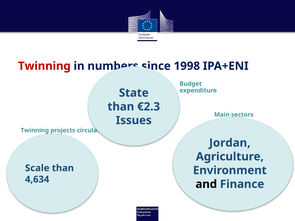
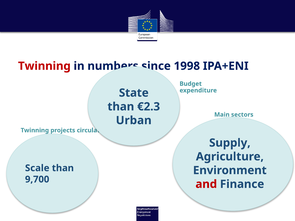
Issues: Issues -> Urban (134, 121)
Jordan: Jordan -> Supply (230, 143)
4,634: 4,634 -> 9,700 (37, 180)
and colour: black -> red (206, 184)
